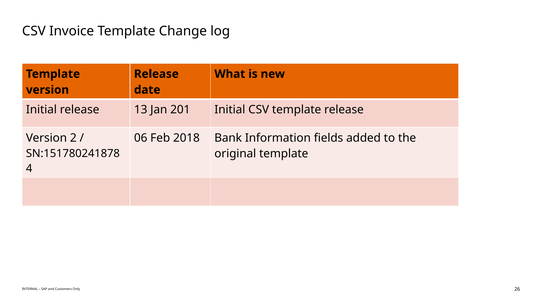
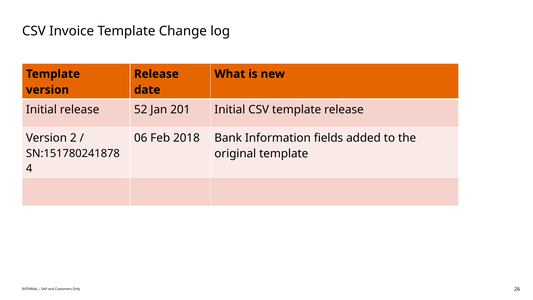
13: 13 -> 52 (141, 110)
